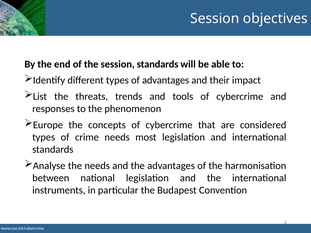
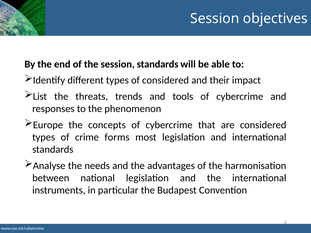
of advantages: advantages -> considered (166, 80)
crime needs: needs -> forms (117, 137)
